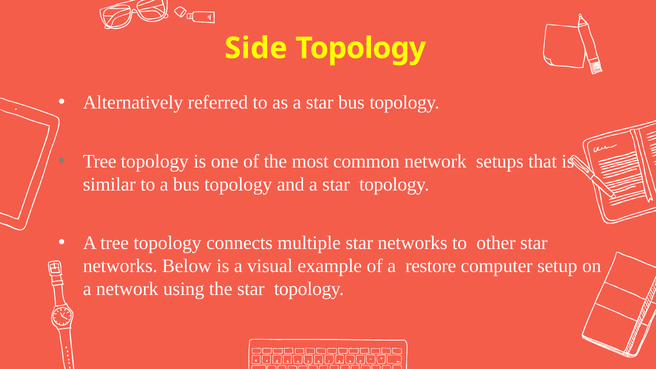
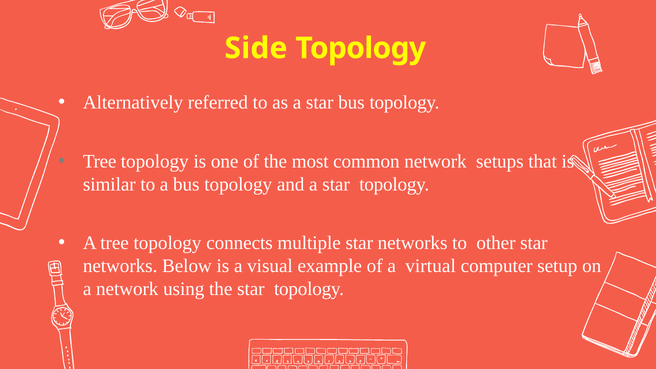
restore: restore -> virtual (431, 266)
